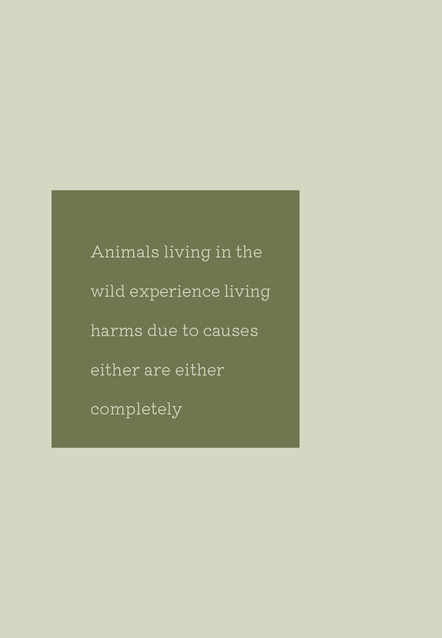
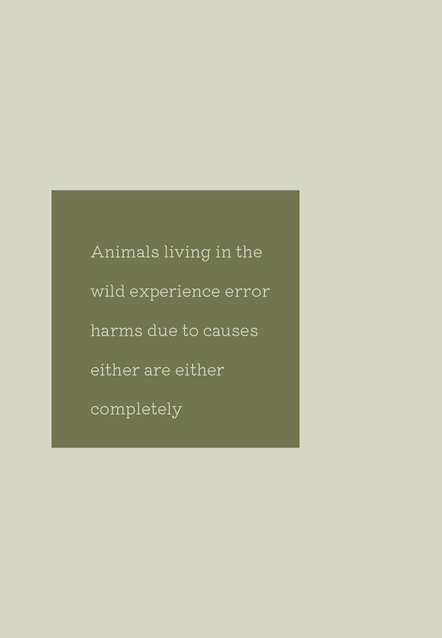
experience living: living -> error (247, 292)
